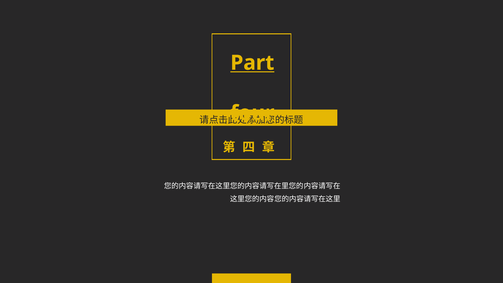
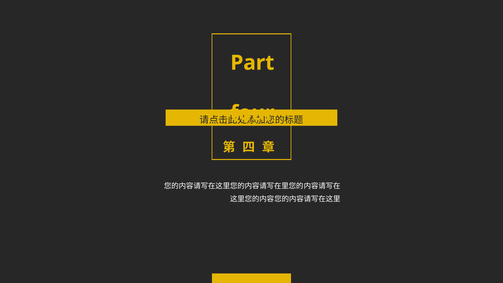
Part underline: present -> none (252, 63)
